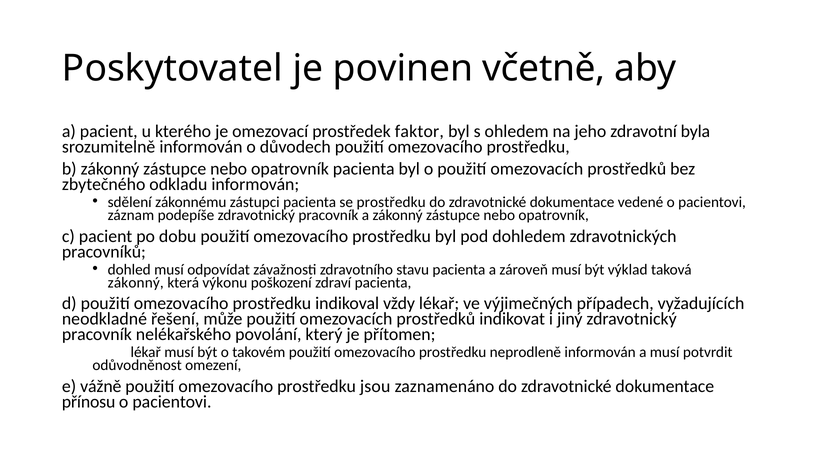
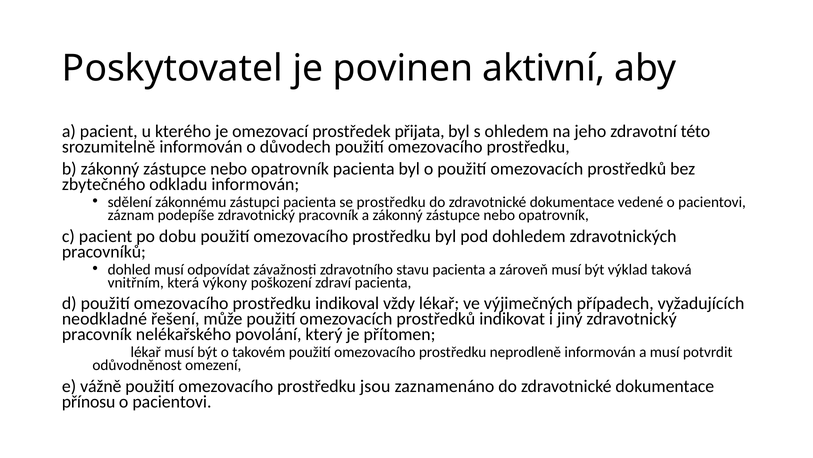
včetně: včetně -> aktivní (544, 68)
faktor: faktor -> přijata (420, 131)
byla: byla -> této (695, 131)
zákonný: zákonný -> vnitřním (136, 282)
výkonu: výkonu -> výkony (225, 282)
